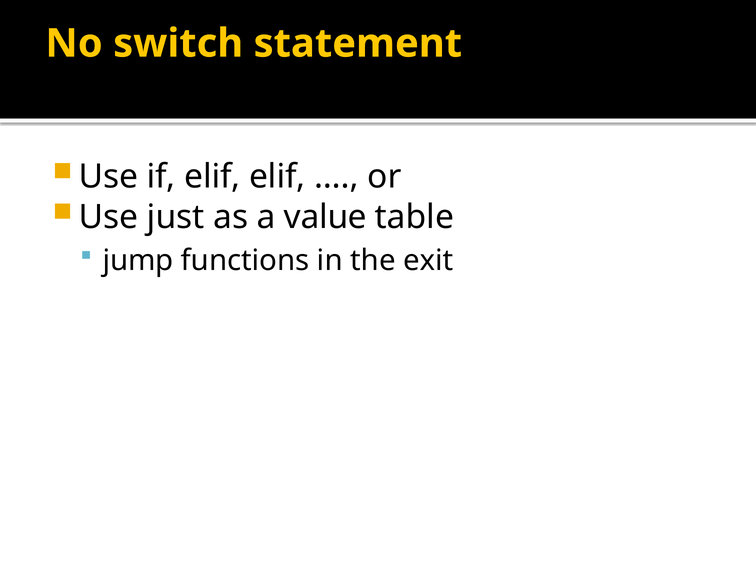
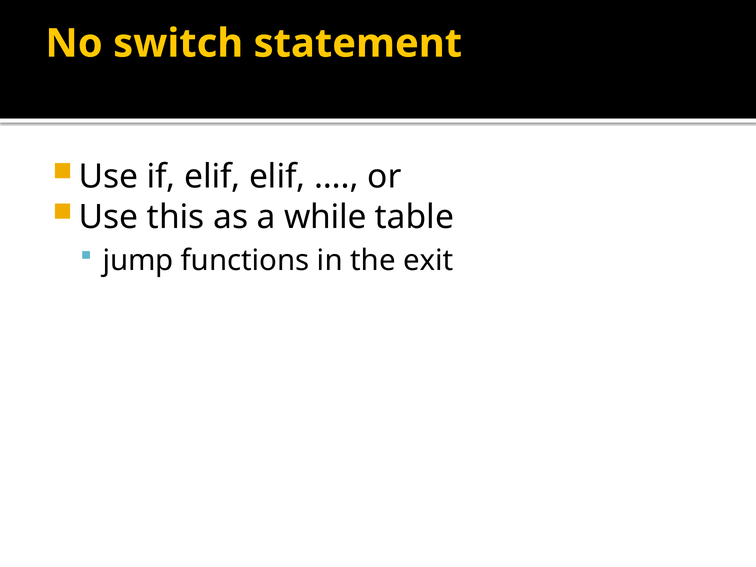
just: just -> this (176, 217)
value: value -> while (325, 217)
